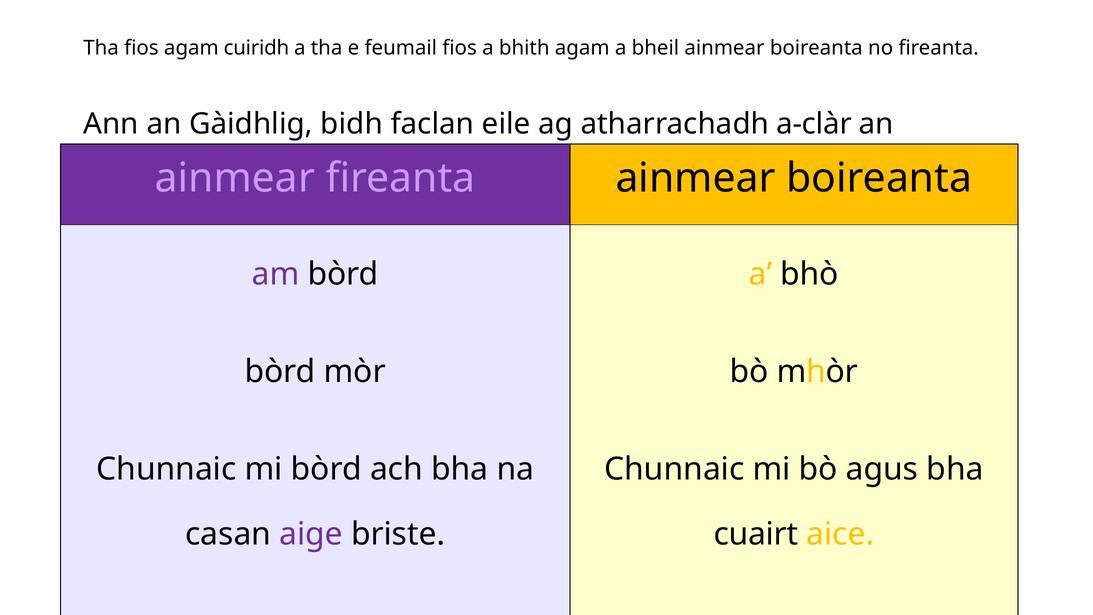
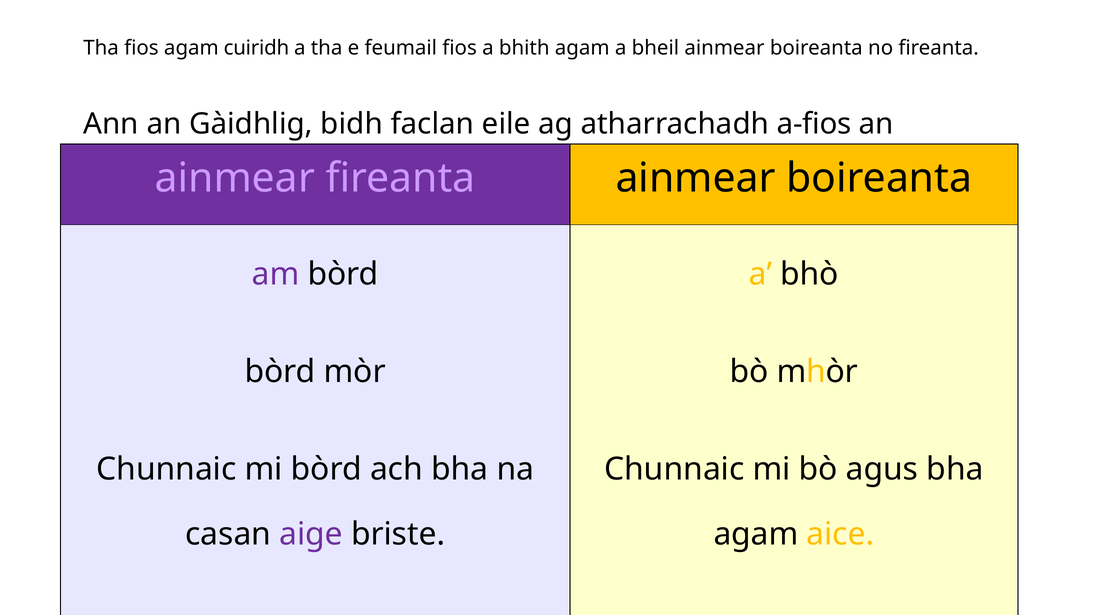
a-clàr: a-clàr -> a-fios (814, 124)
cuairt: cuairt -> agam (756, 534)
